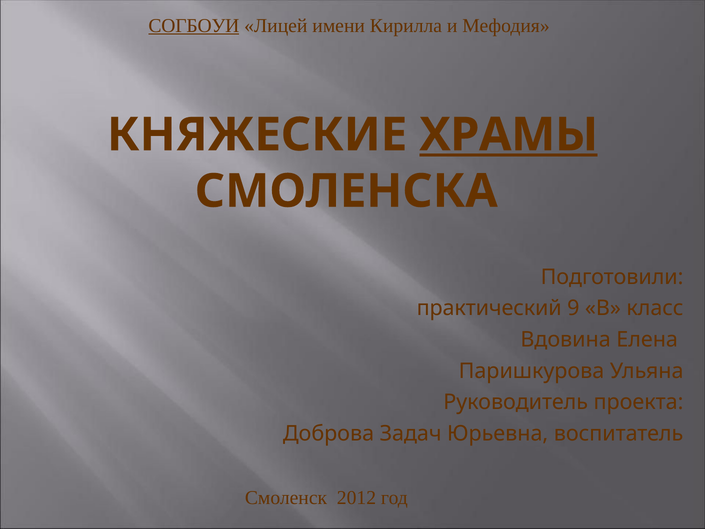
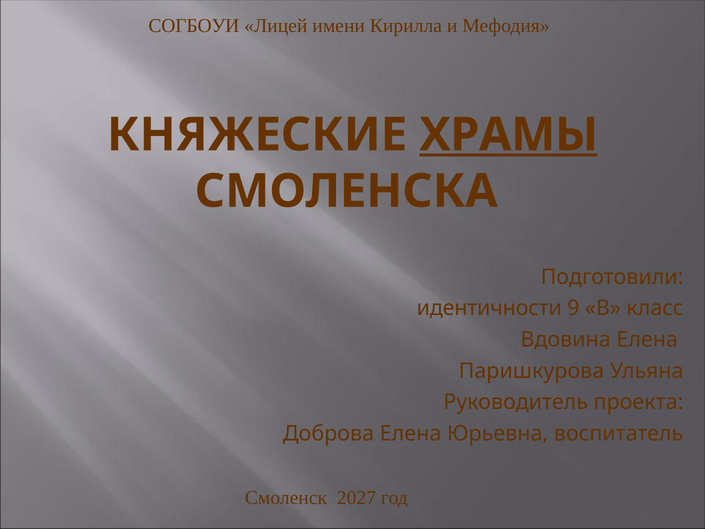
СОГБОУИ underline: present -> none (194, 26)
практический: практический -> идентичности (489, 308)
Доброва Задач: Задач -> Елена (411, 434)
2012: 2012 -> 2027 (356, 497)
